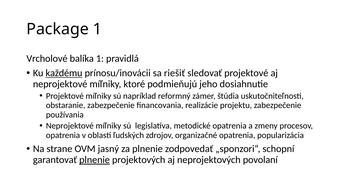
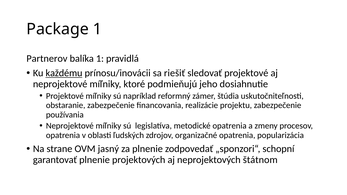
Vrcholové: Vrcholové -> Partnerov (47, 59)
plnenie underline: present -> none (95, 160)
povolaní: povolaní -> štátnom (260, 160)
